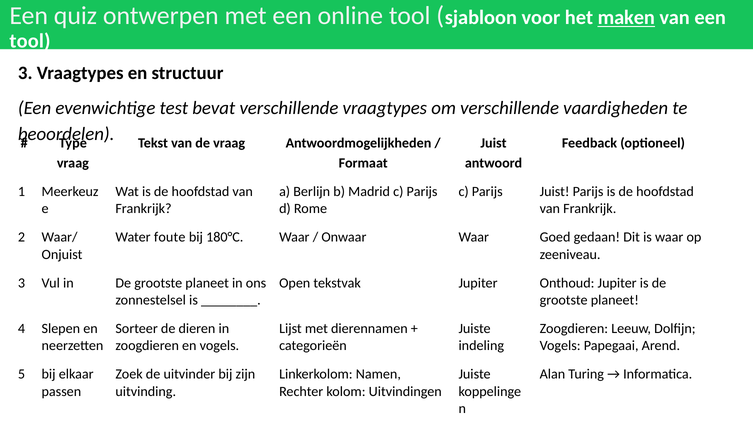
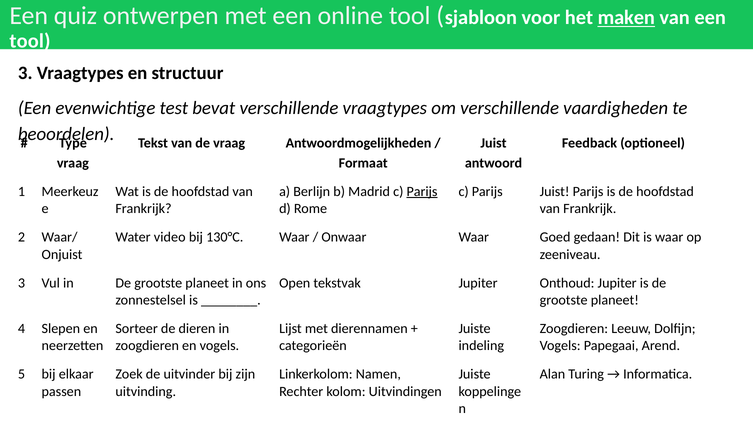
Parijs underline: none -> present (422, 192)
foute: foute -> video (170, 238)
180°C: 180°C -> 130°C (225, 238)
